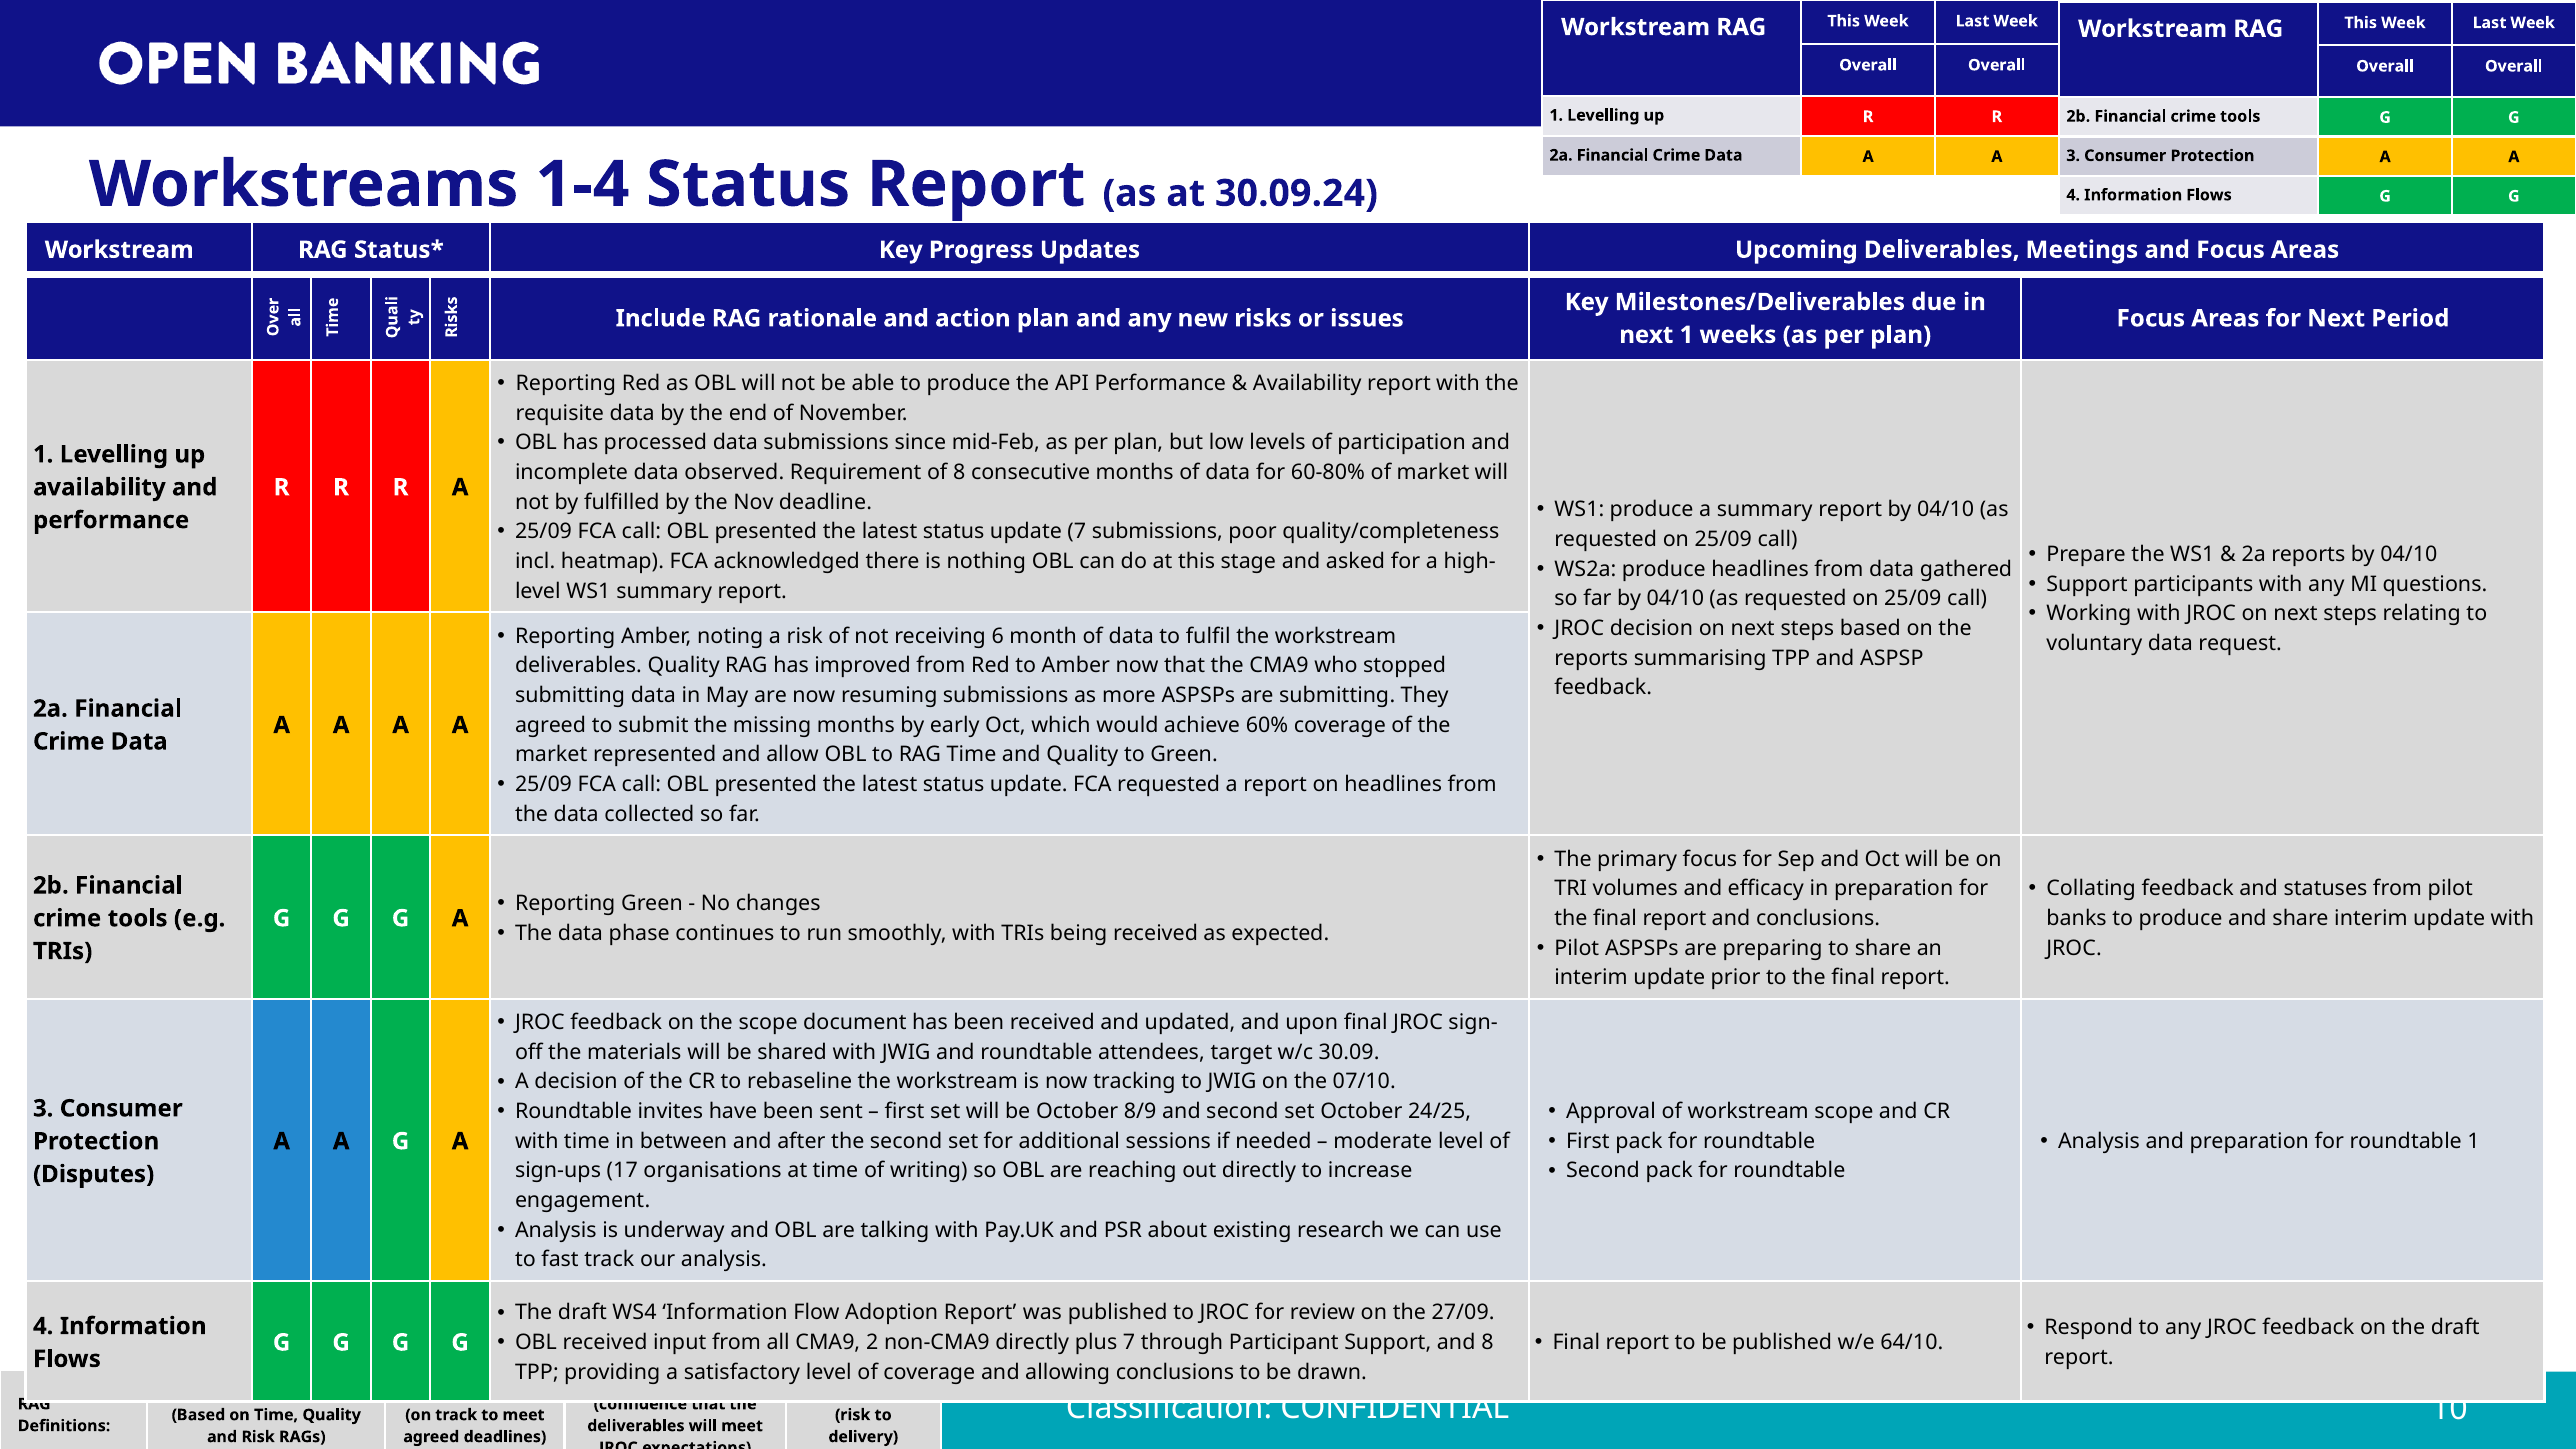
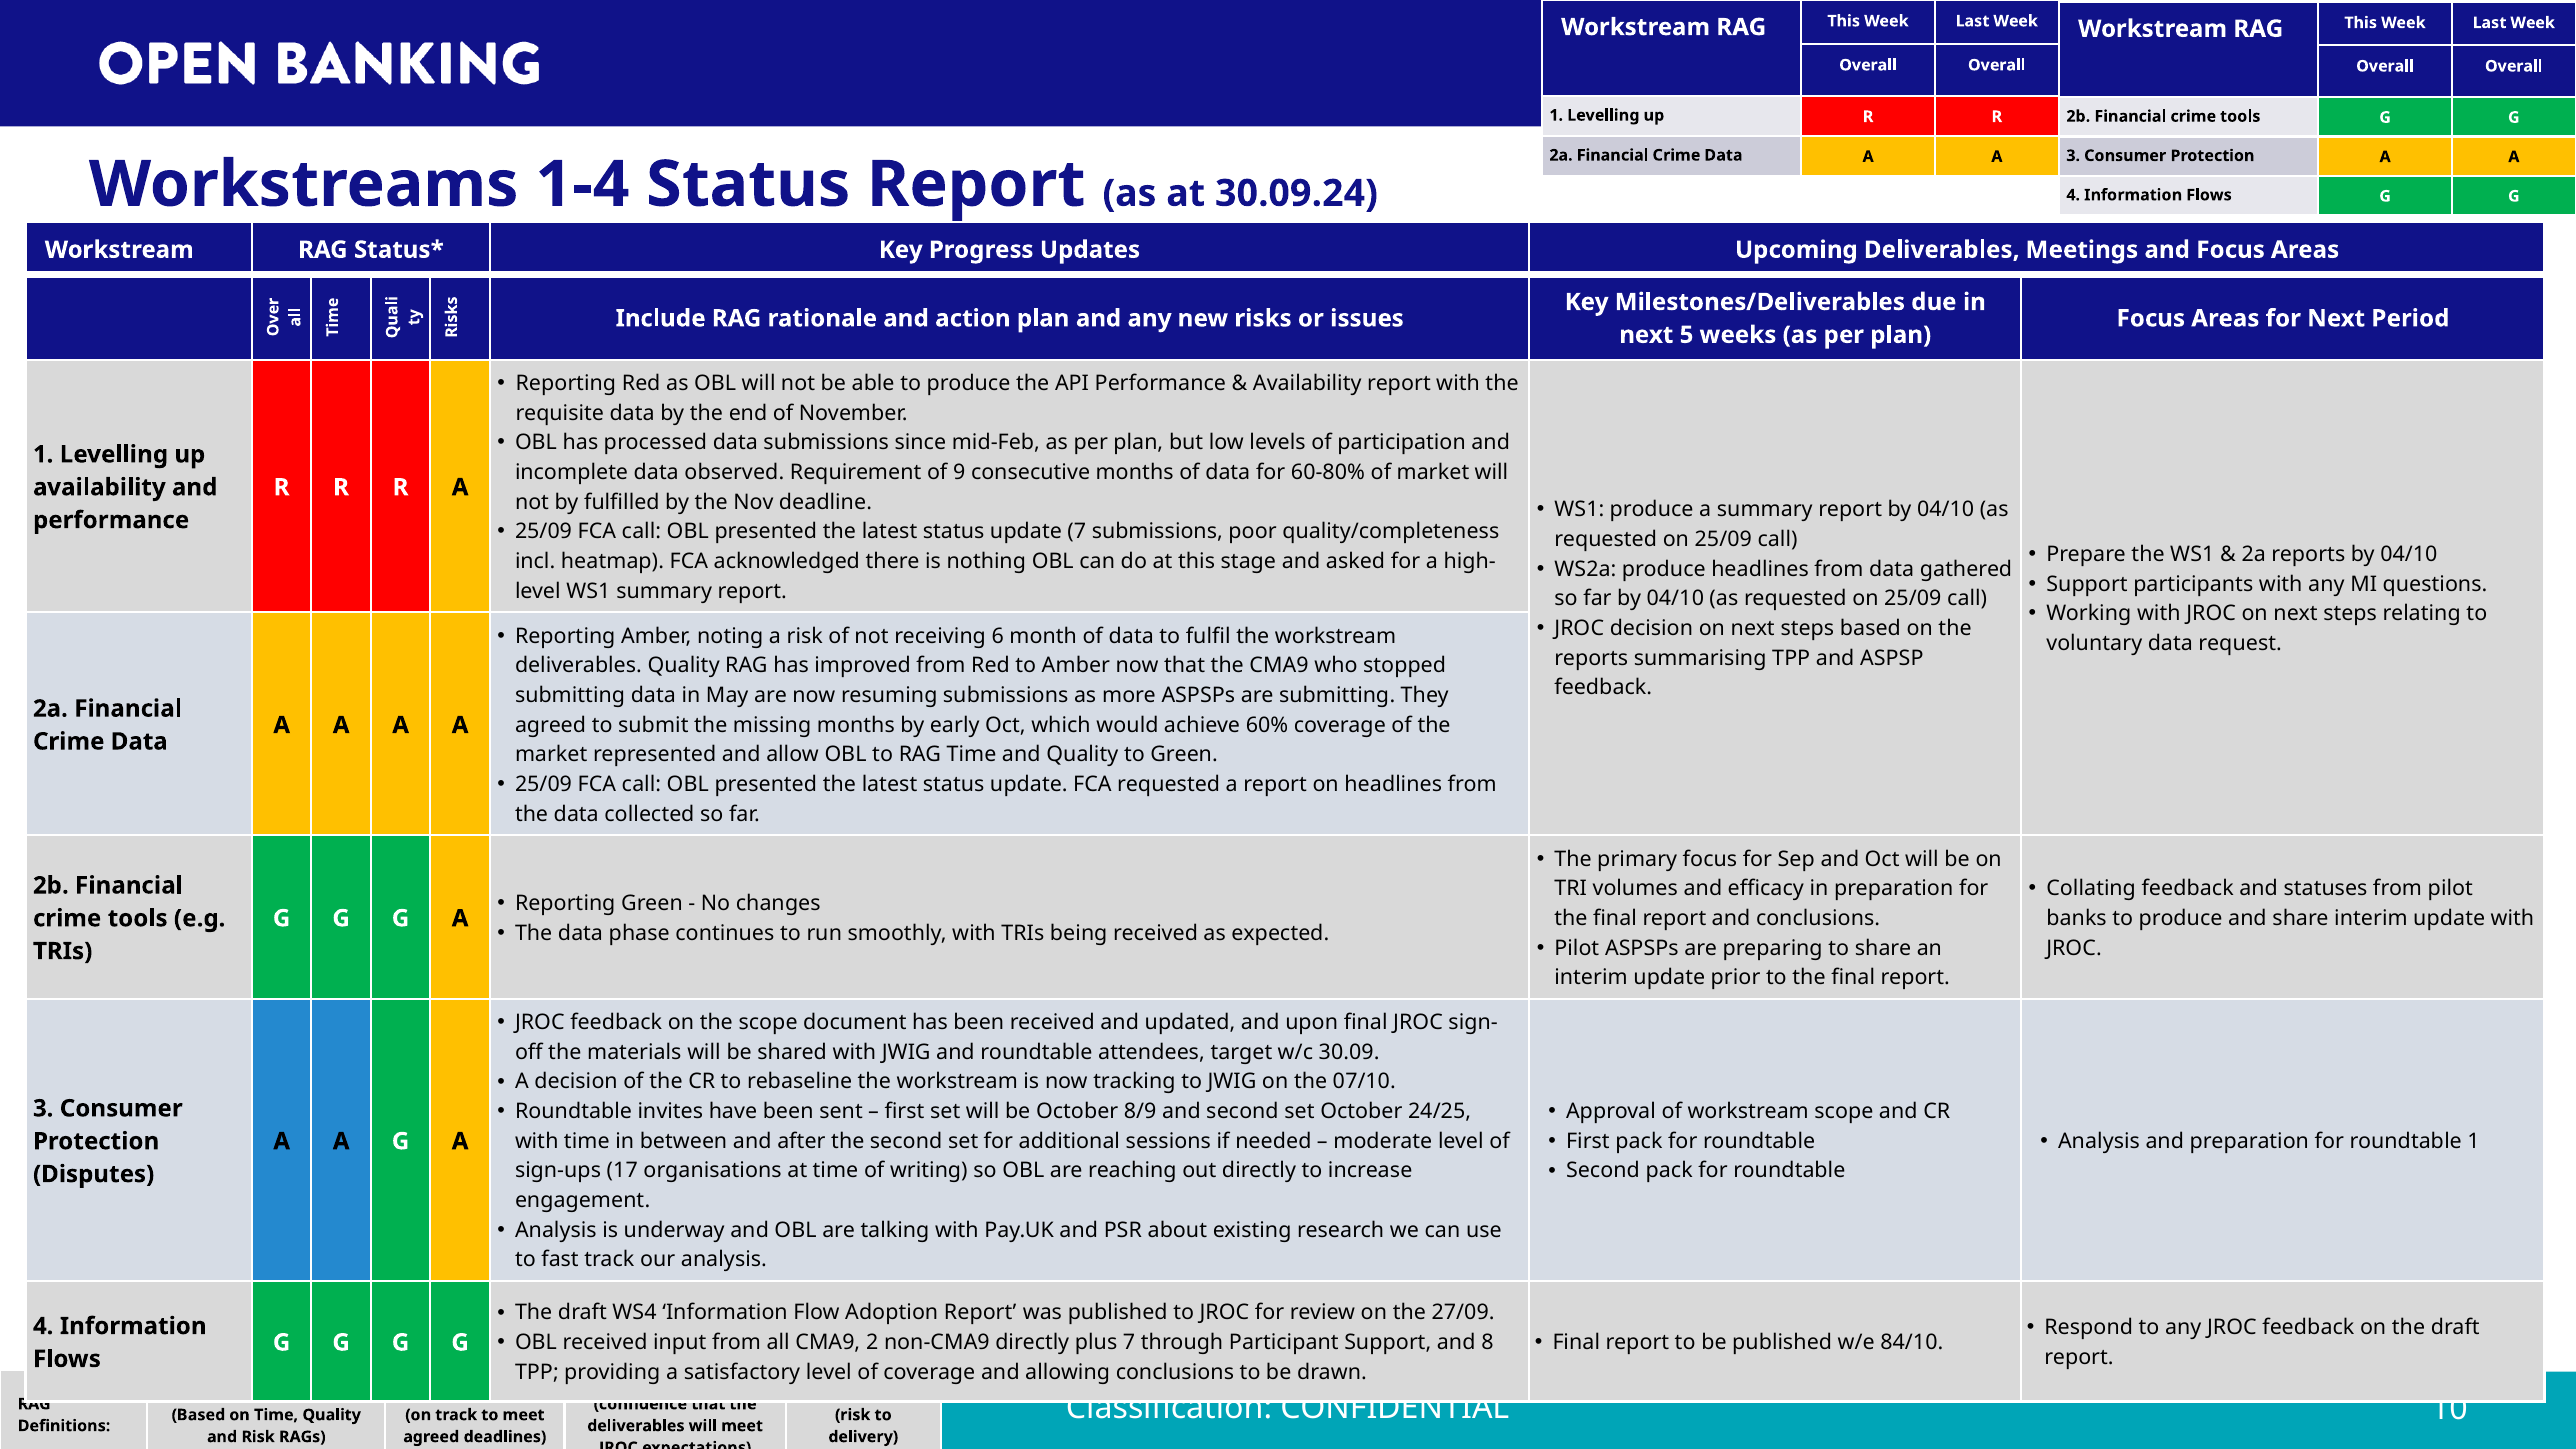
next 1: 1 -> 5 (1687, 335)
of 8: 8 -> 9 (959, 472)
64/10: 64/10 -> 84/10 (1912, 1342)
